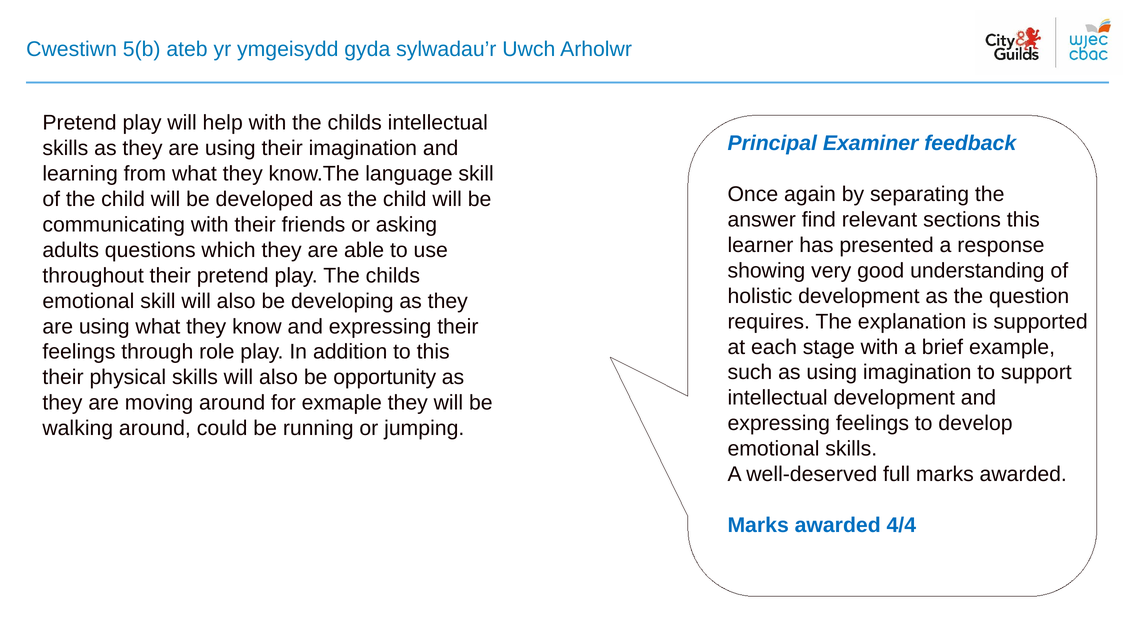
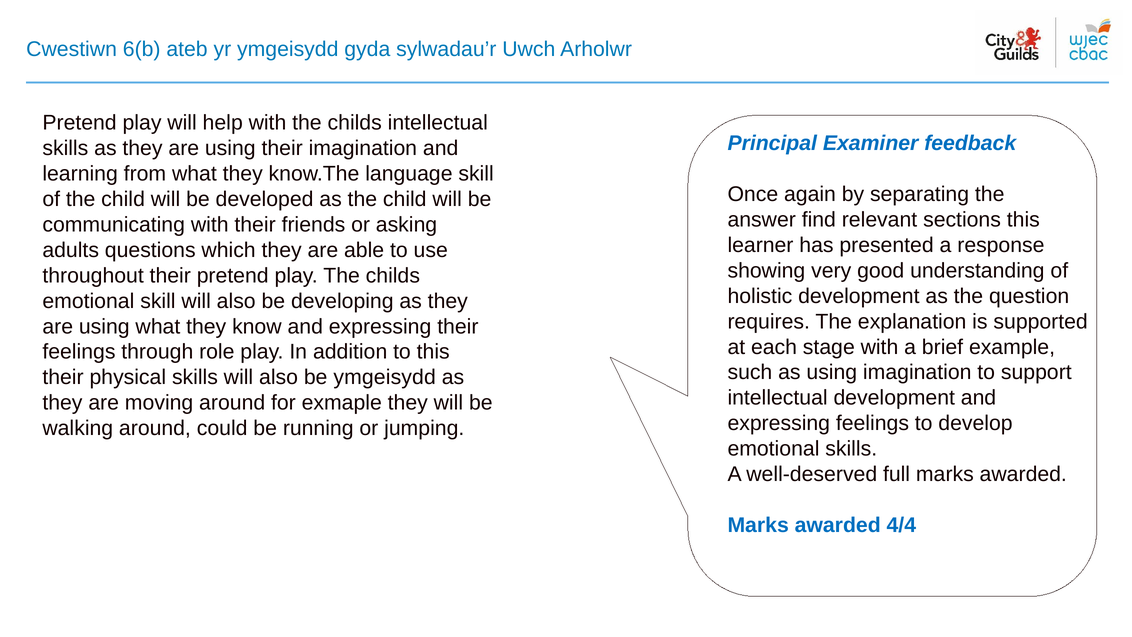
5(b: 5(b -> 6(b (142, 49)
be opportunity: opportunity -> ymgeisydd (385, 377)
